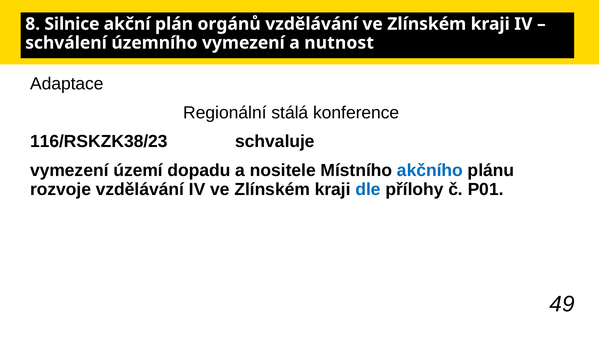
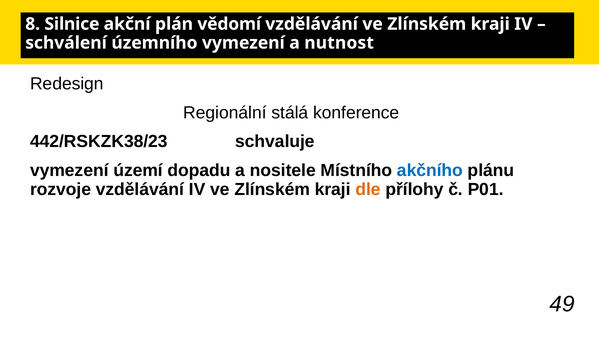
orgánů: orgánů -> vědomí (229, 24)
Adaptace: Adaptace -> Redesign (67, 84)
116/RSKZK38/23: 116/RSKZK38/23 -> 442/RSKZK38/23 (99, 141)
dle colour: blue -> orange (368, 189)
